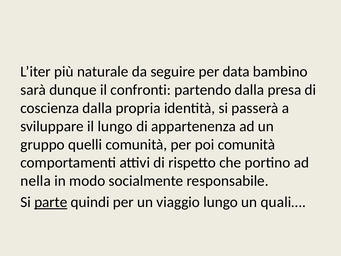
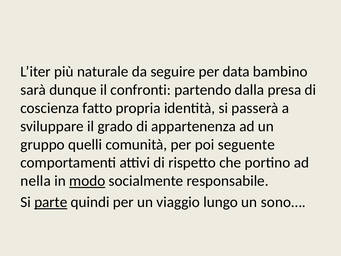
coscienza dalla: dalla -> fatto (97, 108)
il lungo: lungo -> grado (115, 126)
poi comunità: comunità -> seguente (246, 144)
modo underline: none -> present (87, 181)
quali…: quali… -> sono… (283, 202)
